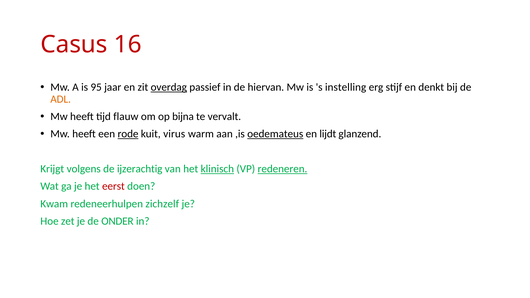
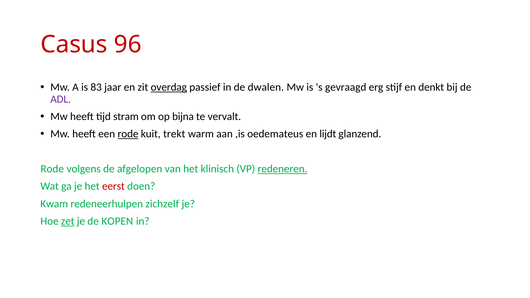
16: 16 -> 96 (128, 45)
95: 95 -> 83 (96, 87)
hiervan: hiervan -> dwalen (266, 87)
instelling: instelling -> gevraagd (346, 87)
ADL colour: orange -> purple (61, 99)
flauw: flauw -> stram (126, 117)
virus: virus -> trekt (174, 134)
oedemateus underline: present -> none (275, 134)
Krijgt: Krijgt -> Rode (52, 169)
ijzerachtig: ijzerachtig -> afgelopen (140, 169)
klinisch underline: present -> none (217, 169)
zet underline: none -> present (68, 221)
ONDER: ONDER -> KOPEN (117, 221)
